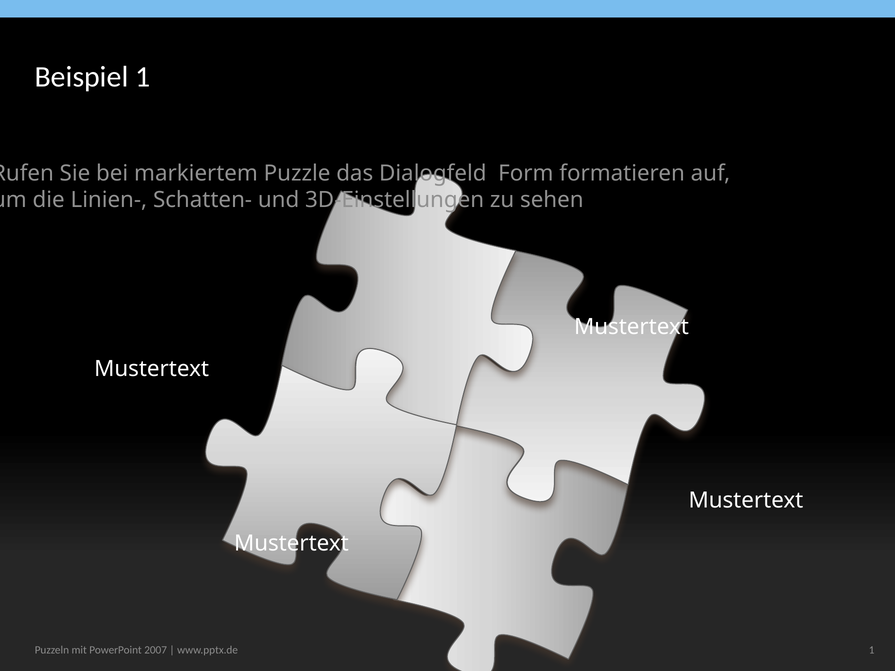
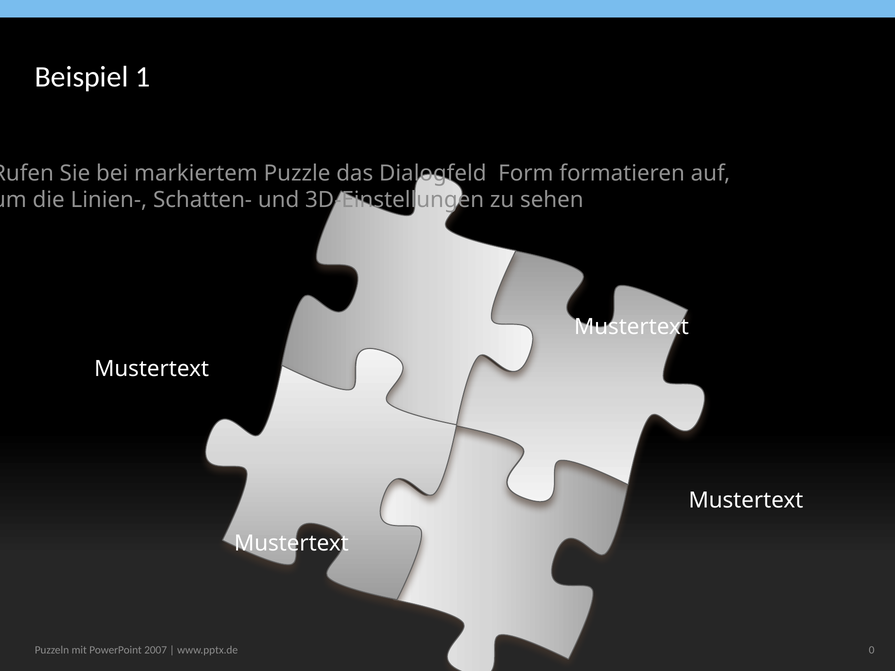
www.pptx.de 1: 1 -> 0 (872, 650)
